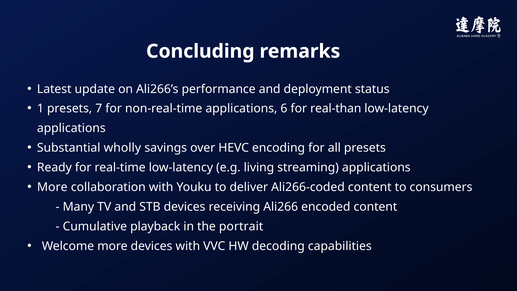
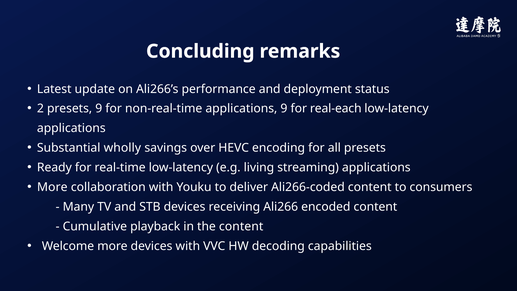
1: 1 -> 2 (40, 109)
presets 7: 7 -> 9 (99, 109)
applications 6: 6 -> 9 (284, 109)
real-than: real-than -> real-each (336, 109)
the portrait: portrait -> content (241, 226)
